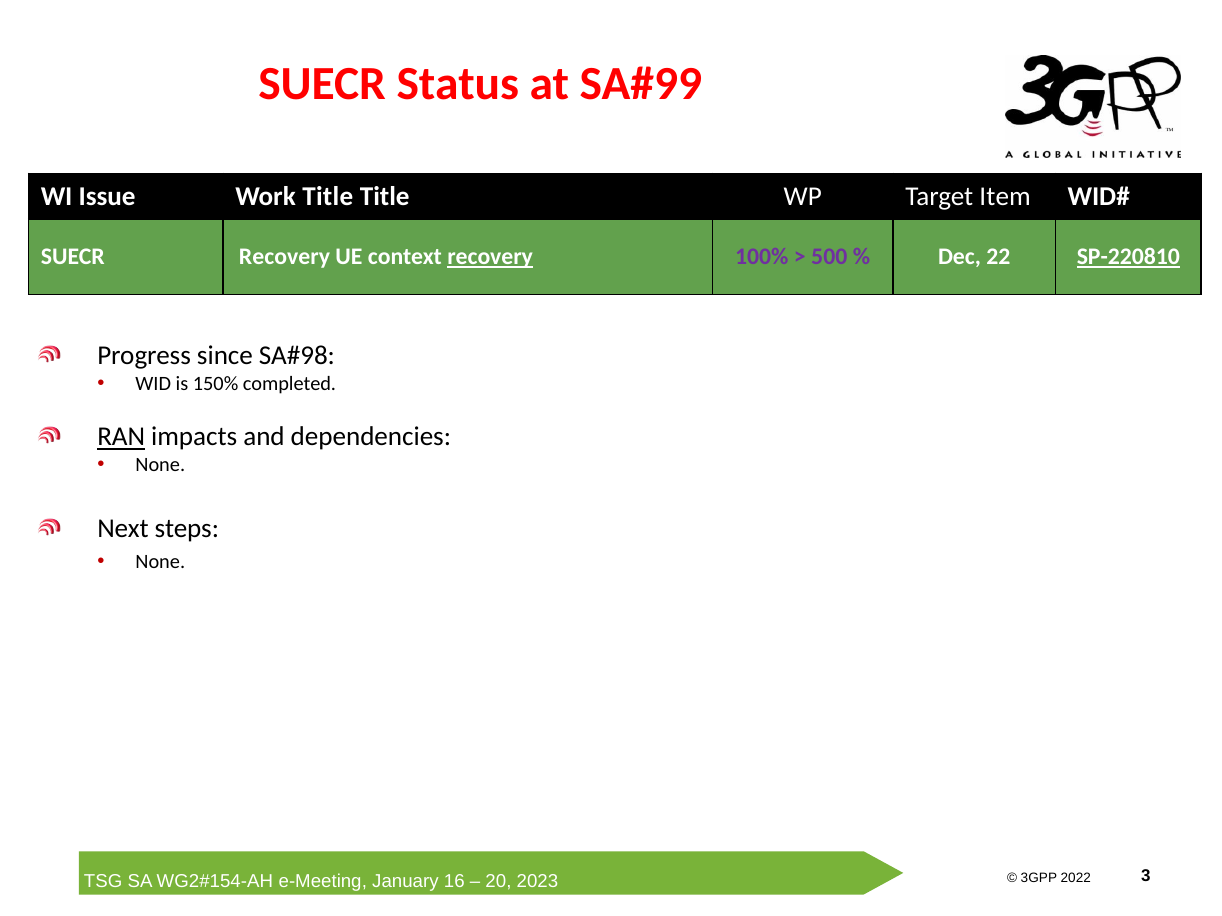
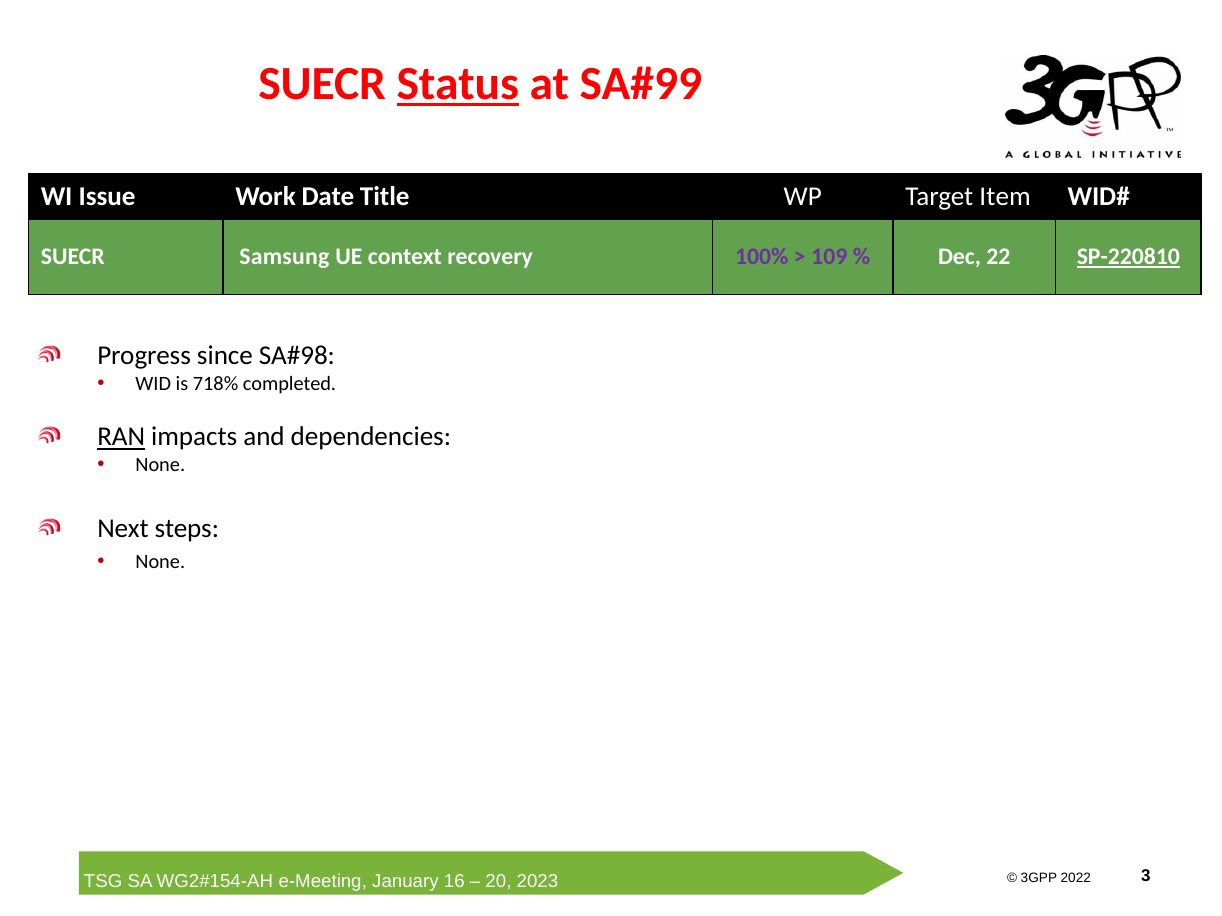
Status underline: none -> present (458, 84)
Work Title: Title -> Date (328, 197)
SUECR Recovery: Recovery -> Samsung (284, 257)
recovery underline: present -> none (490, 257)
500: 500 -> 109 (829, 257)
150%: 150% -> 718% (216, 384)
